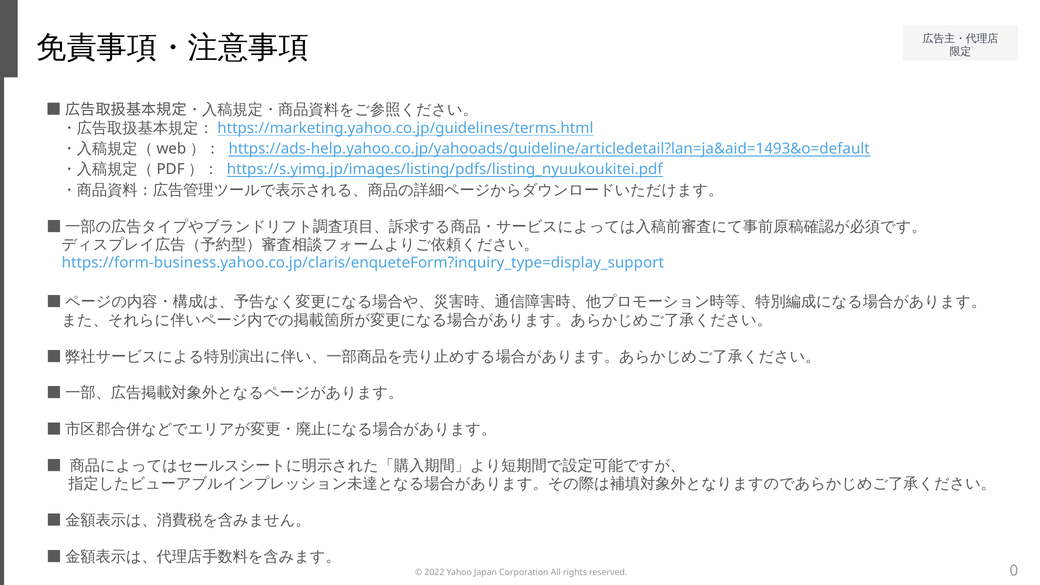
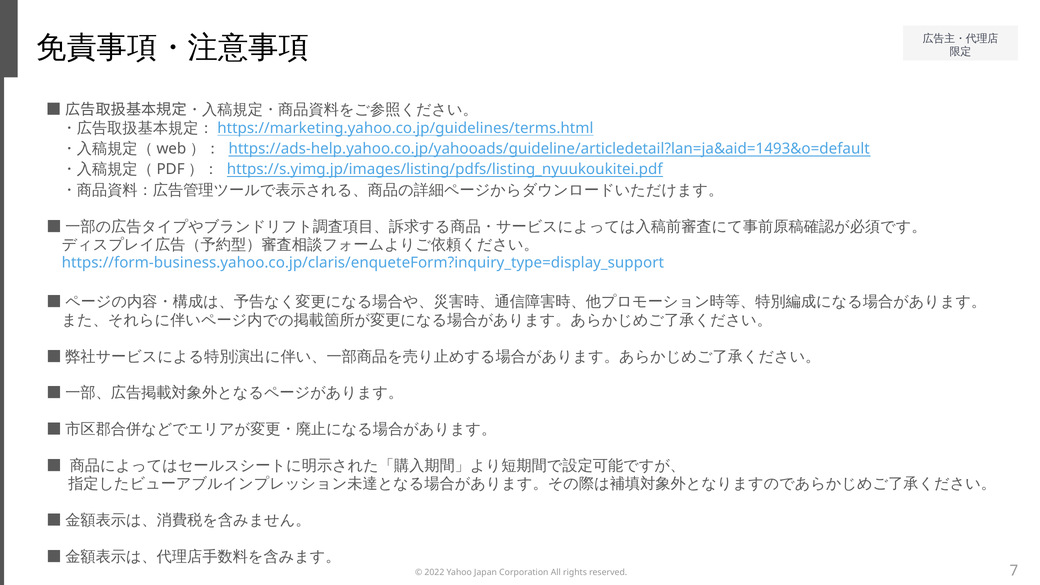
0: 0 -> 7 (1014, 571)
